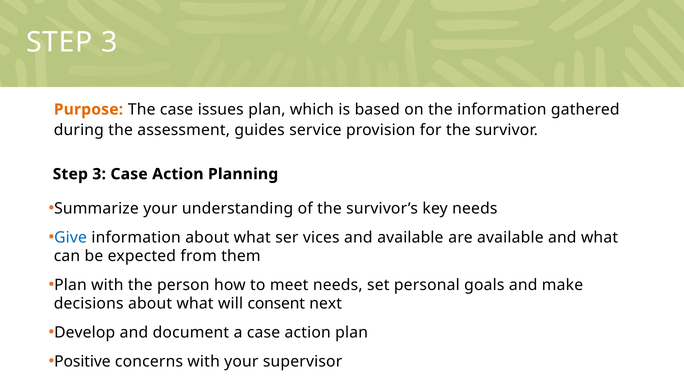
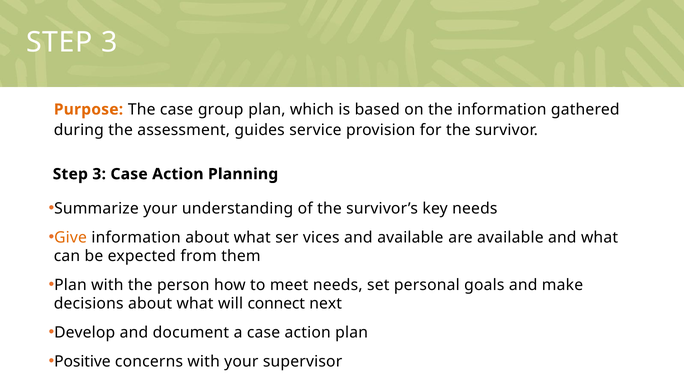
issues: issues -> group (221, 109)
Give colour: blue -> orange (71, 237)
consent: consent -> connect (276, 304)
